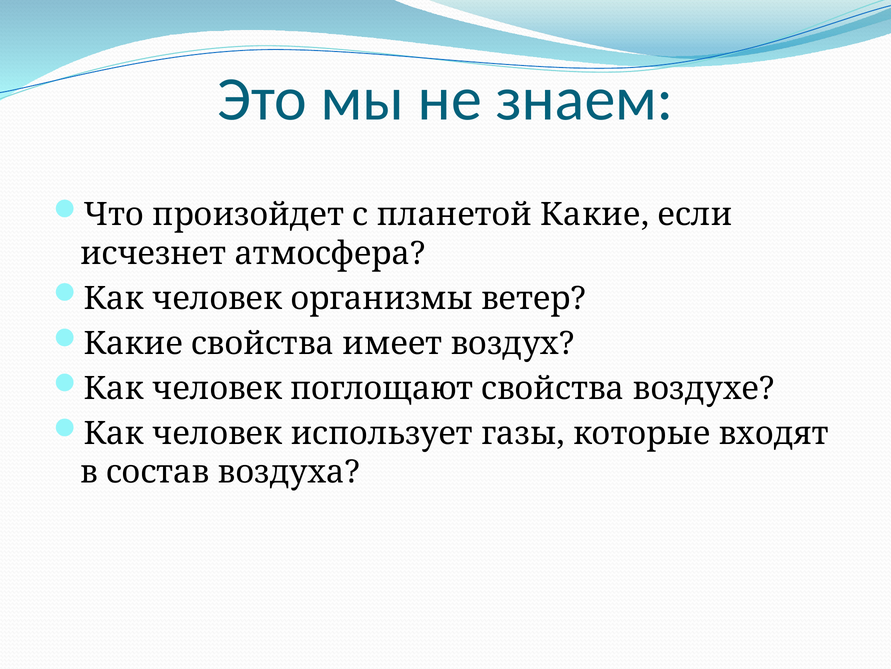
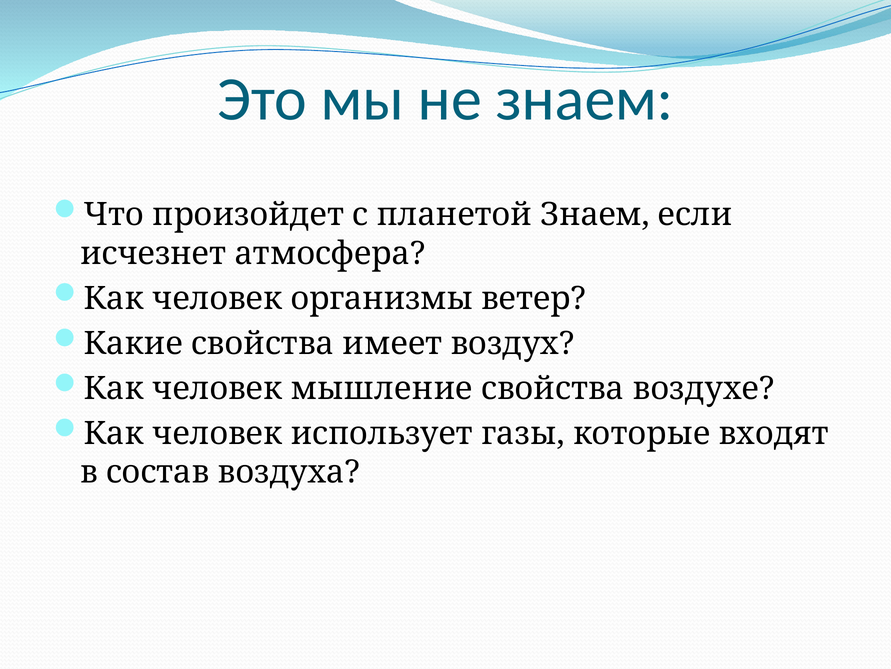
планетой Какие: Какие -> Знаем (595, 215)
поглощают: поглощают -> мышление (382, 388)
